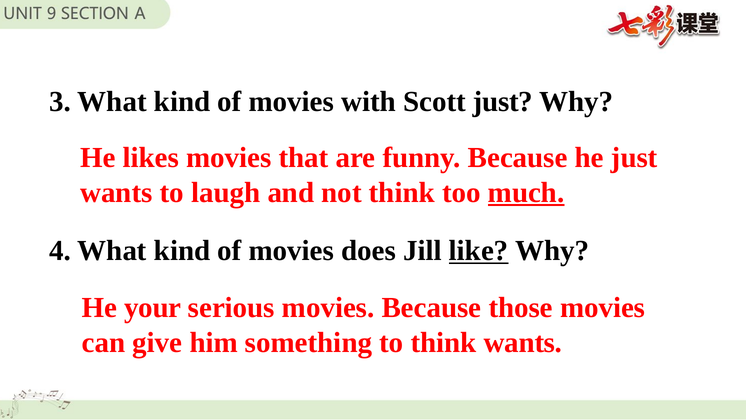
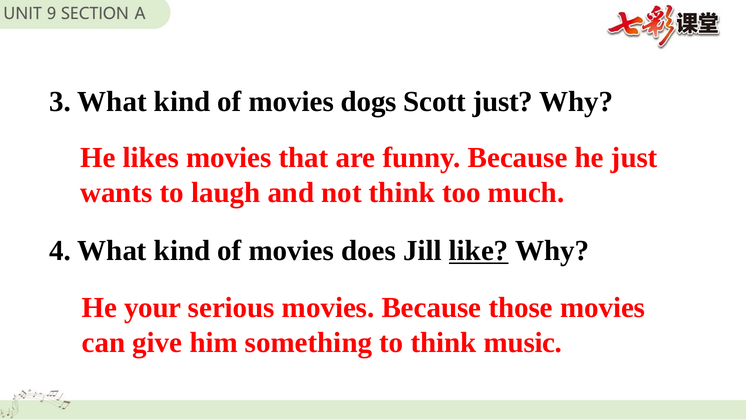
with: with -> dogs (369, 101)
much underline: present -> none (526, 192)
think wants: wants -> music (523, 342)
